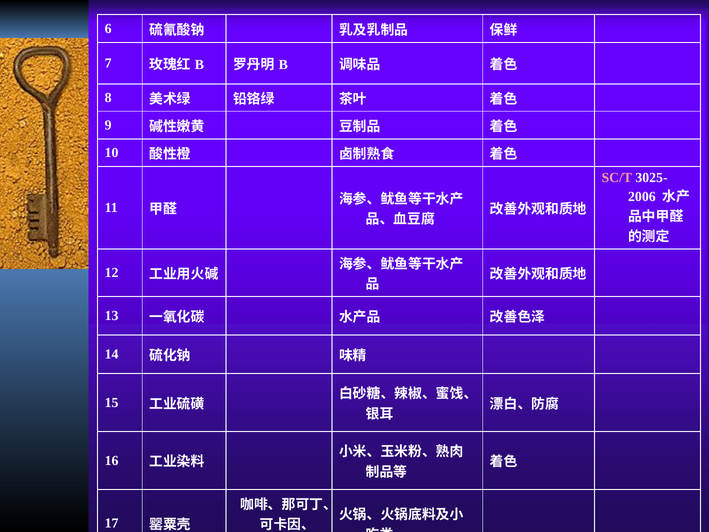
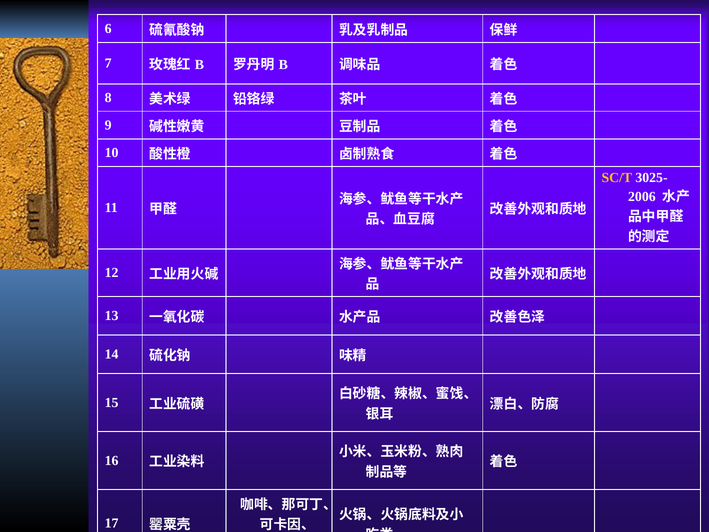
SC/T colour: pink -> yellow (617, 178)
